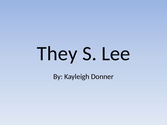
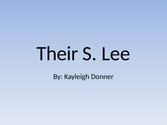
They: They -> Their (57, 54)
